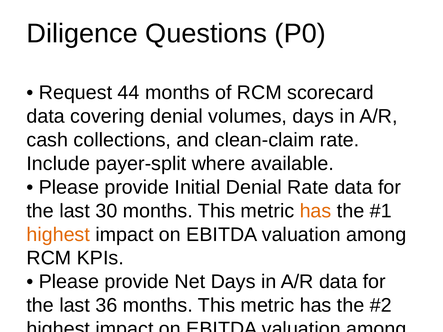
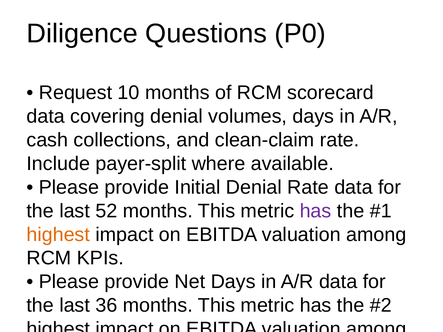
44: 44 -> 10 (129, 93)
30: 30 -> 52 (106, 211)
has colour: orange -> purple (316, 211)
